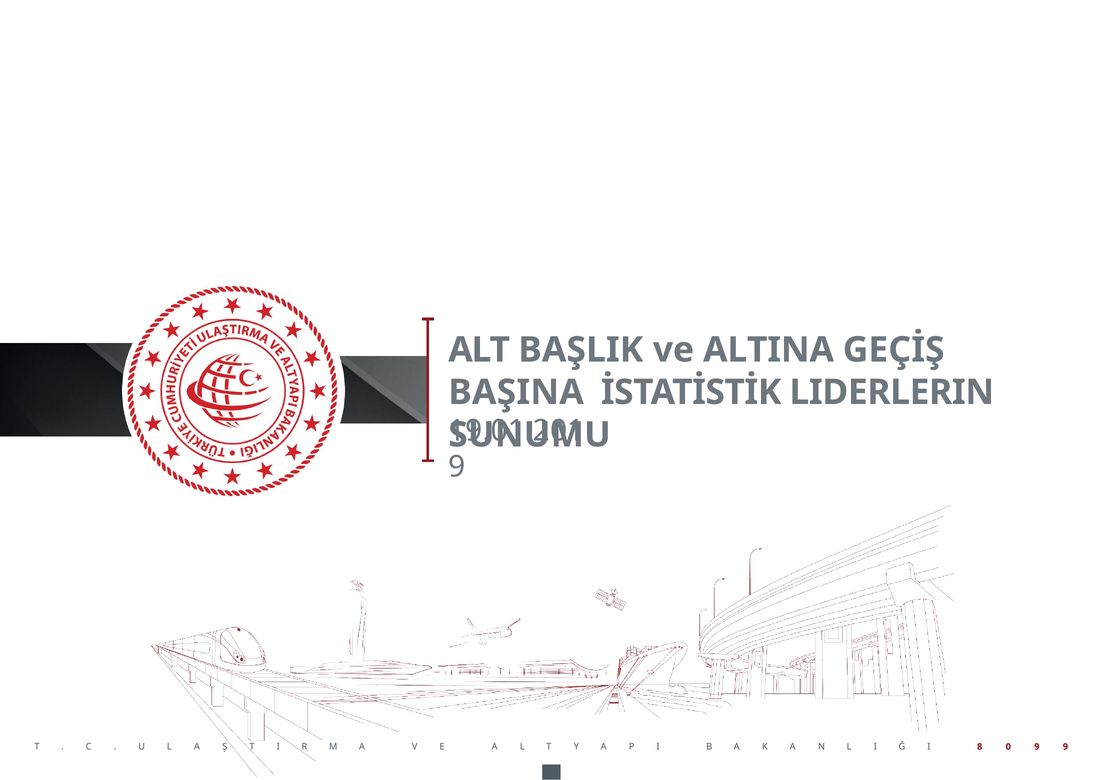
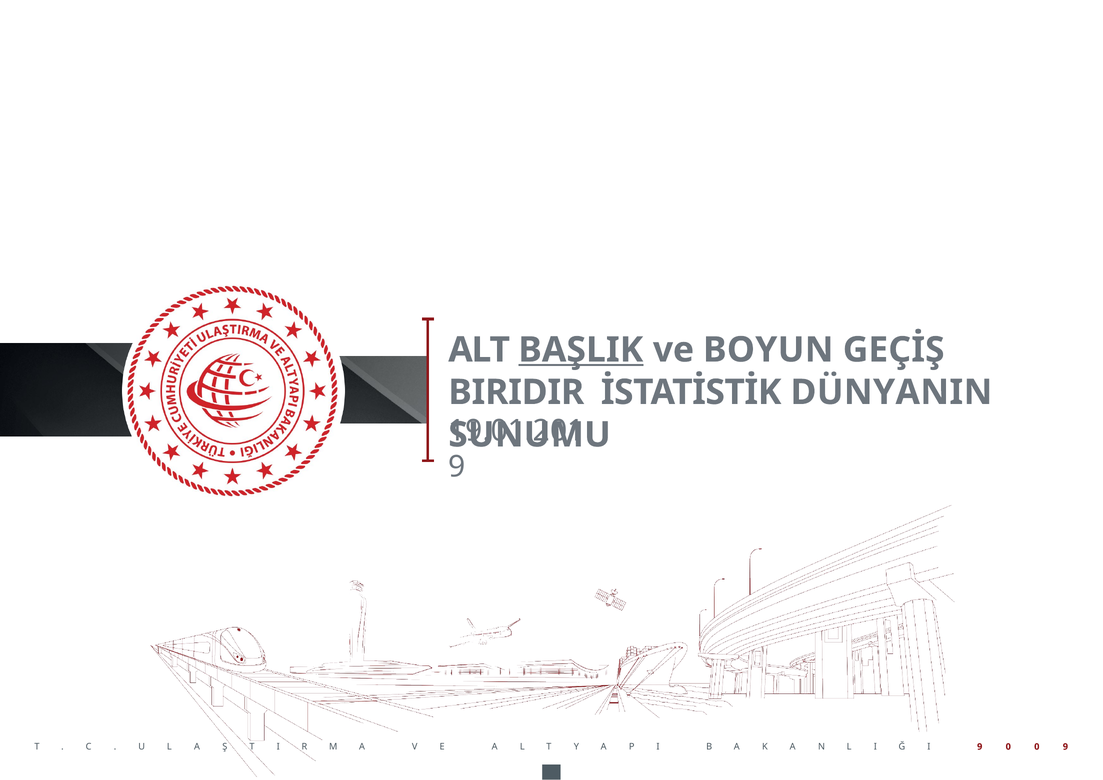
BAŞLIK underline: none -> present (581, 350)
ALTINA: ALTINA -> BOYUN (768, 350)
BAŞINA: BAŞINA -> BIRIDIR (516, 392)
LIDERLERIN: LIDERLERIN -> DÜNYANIN (891, 392)
I 8: 8 -> 9 (980, 747)
0 9: 9 -> 0 (1037, 747)
